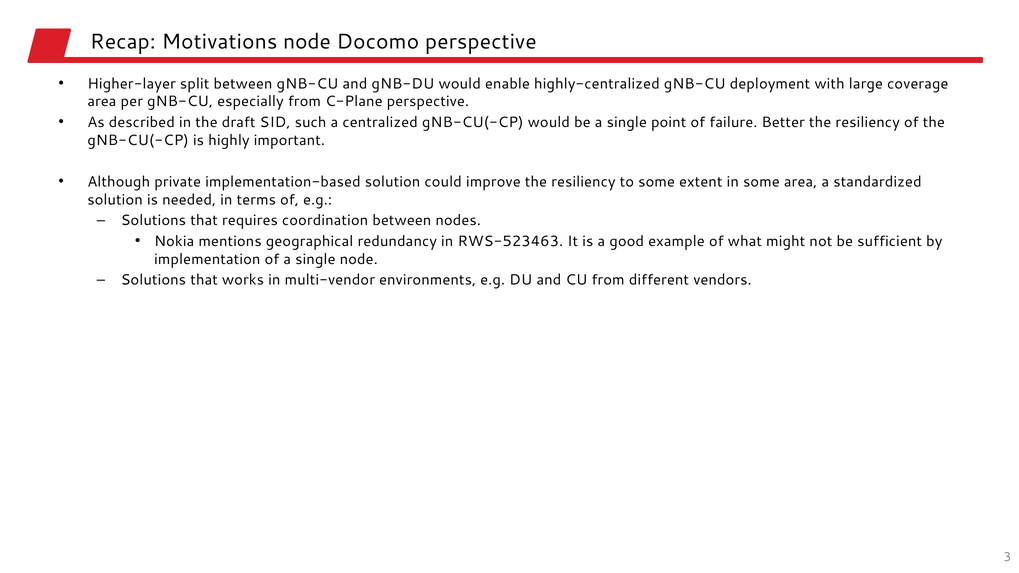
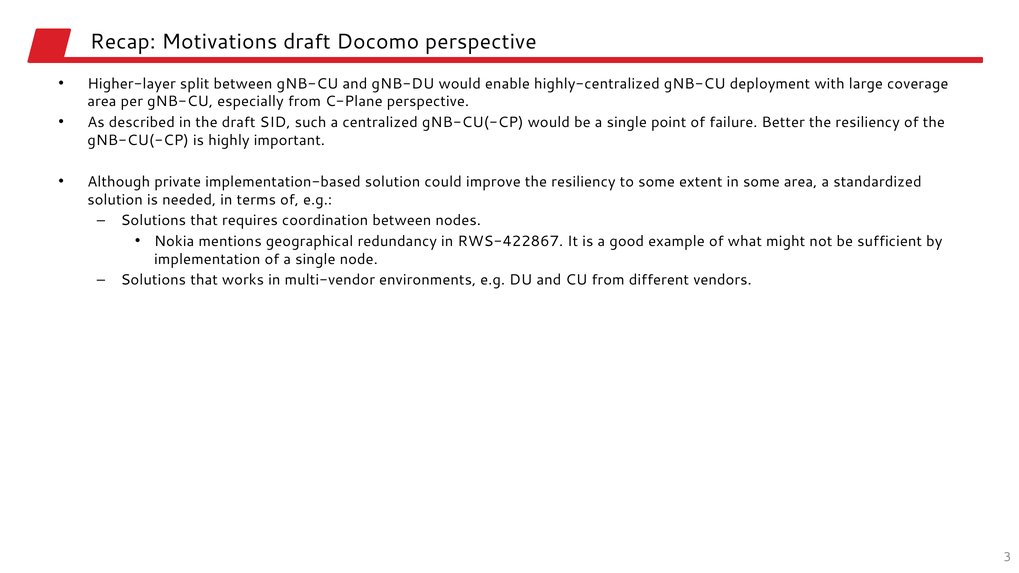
Motivations node: node -> draft (307, 42)
RWS-523463: RWS-523463 -> RWS-422867 (510, 241)
